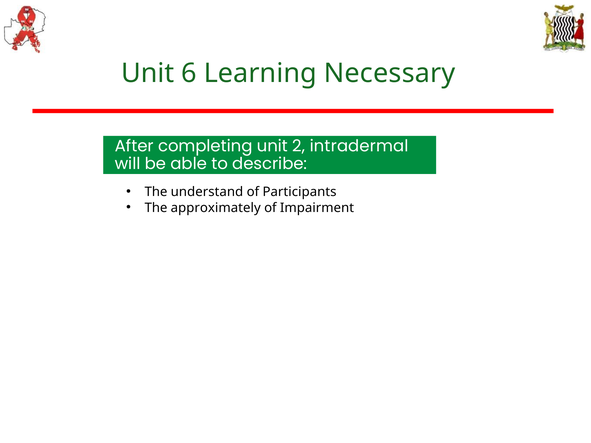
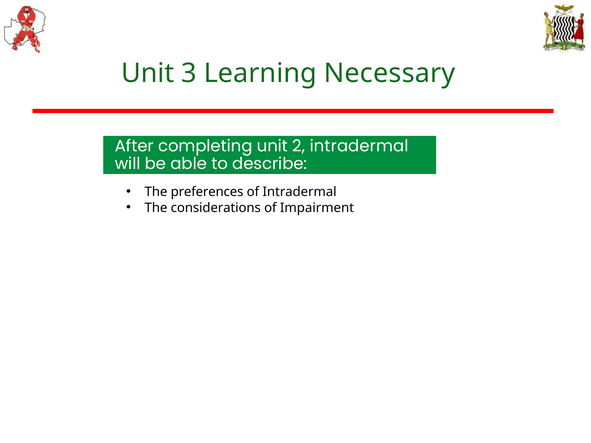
6: 6 -> 3 (189, 73)
understand: understand -> preferences (207, 192)
of Participants: Participants -> Intradermal (300, 192)
approximately: approximately -> considerations (216, 208)
